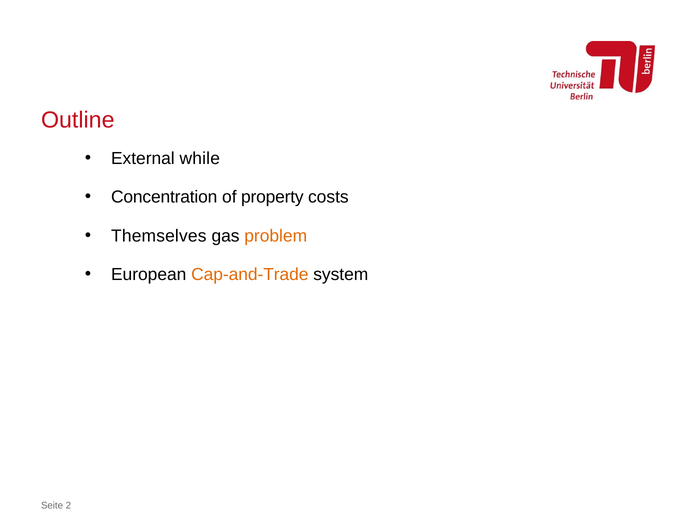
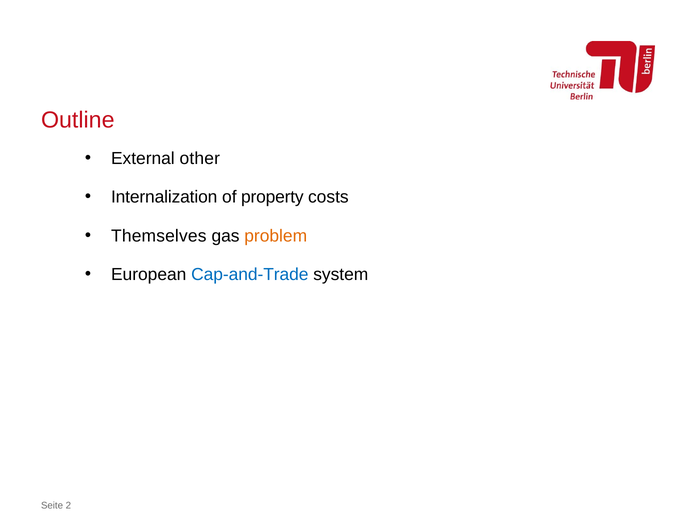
while: while -> other (200, 159)
Concentration: Concentration -> Internalization (164, 197)
Cap-and-Trade colour: orange -> blue (250, 274)
